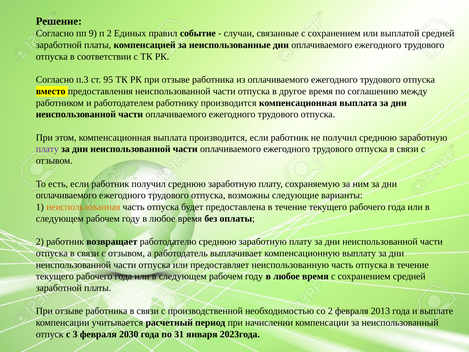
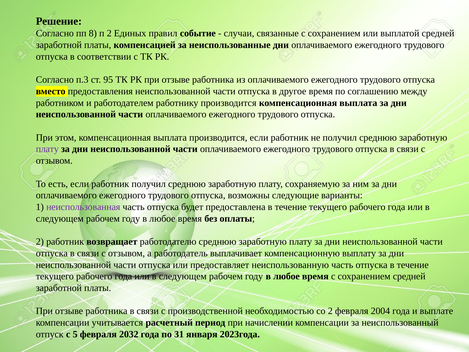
9: 9 -> 8 (93, 33)
неиспользованная colour: orange -> purple (83, 207)
2013: 2013 -> 2004 (380, 311)
3: 3 -> 5 (75, 334)
2030: 2030 -> 2032 (129, 334)
